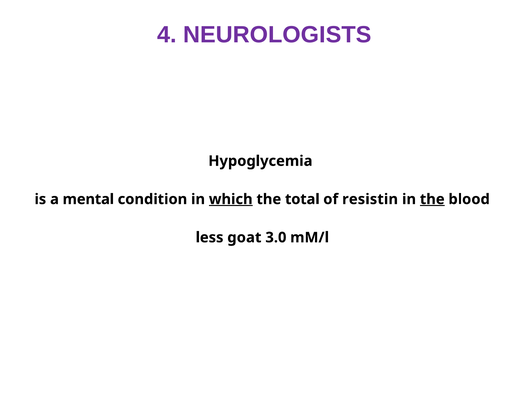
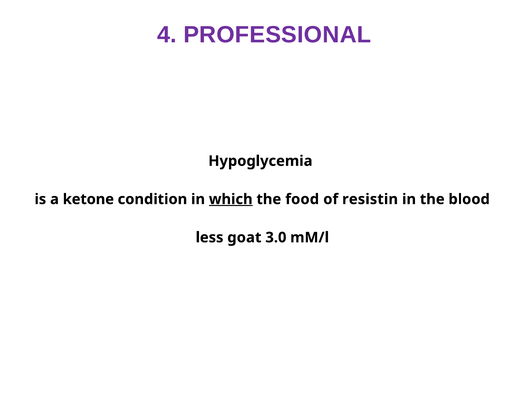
NEUROLOGISTS: NEUROLOGISTS -> PROFESSIONAL (277, 35)
mental: mental -> ketone (88, 199)
total: total -> food (302, 199)
the underline: present -> none (432, 199)
